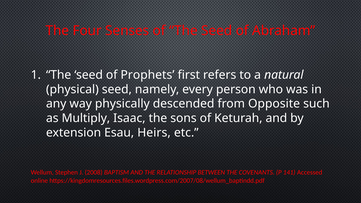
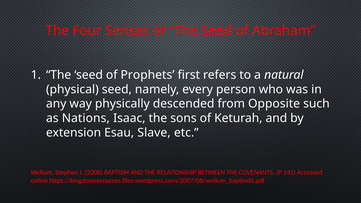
Multiply: Multiply -> Nations (86, 118)
Heirs: Heirs -> Slave (154, 133)
